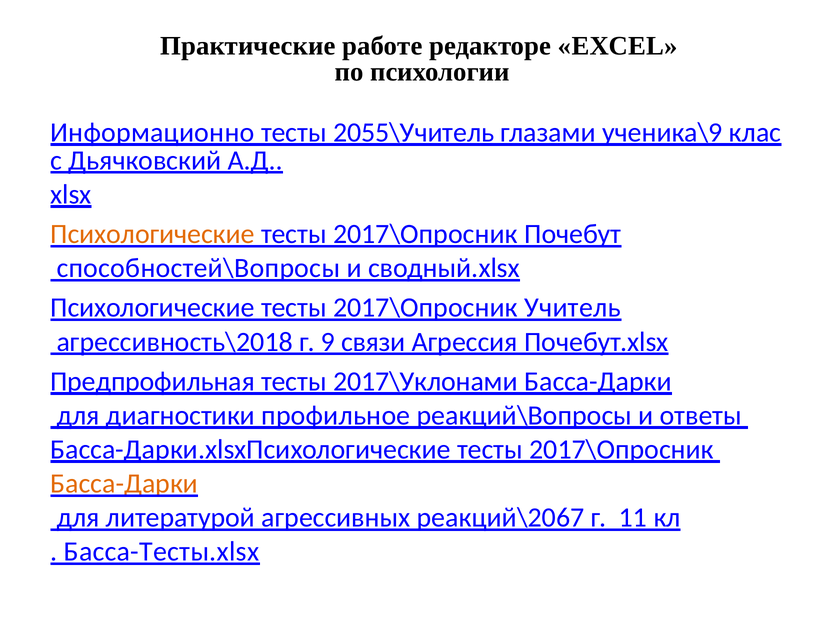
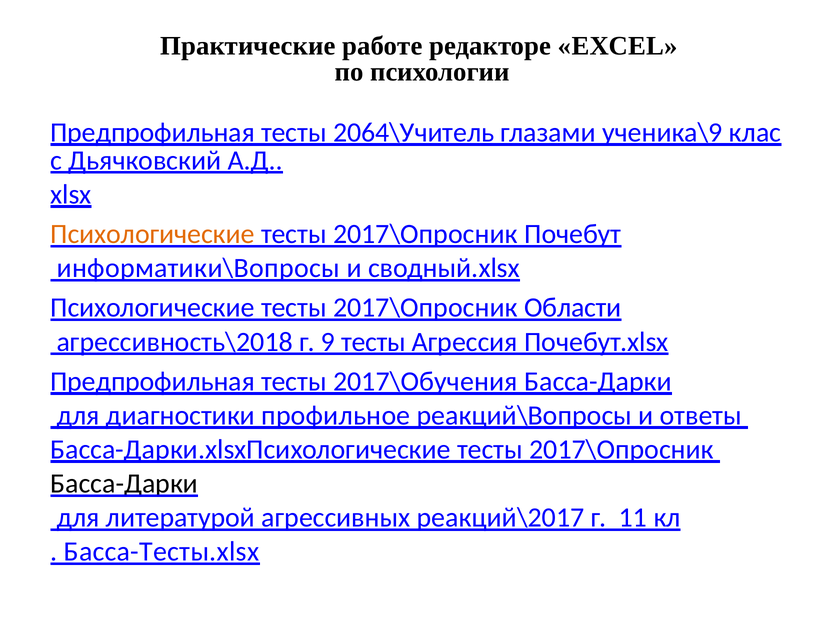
Информационно: Информационно -> Предпрофильная (153, 133)
2055\Учитель: 2055\Учитель -> 2064\Учитель (414, 133)
способностей\Вопросы: способностей\Вопросы -> информатики\Вопросы (198, 268)
Учитель: Учитель -> Области (573, 308)
9 связи: связи -> тесты (373, 342)
2017\Уклонами: 2017\Уклонами -> 2017\Обучения (425, 382)
Басса-Дарки colour: orange -> black (124, 484)
реакций\2067: реакций\2067 -> реакций\2017 (501, 518)
